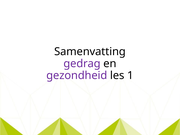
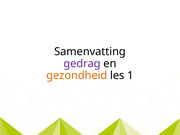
gezondheid colour: purple -> orange (77, 75)
